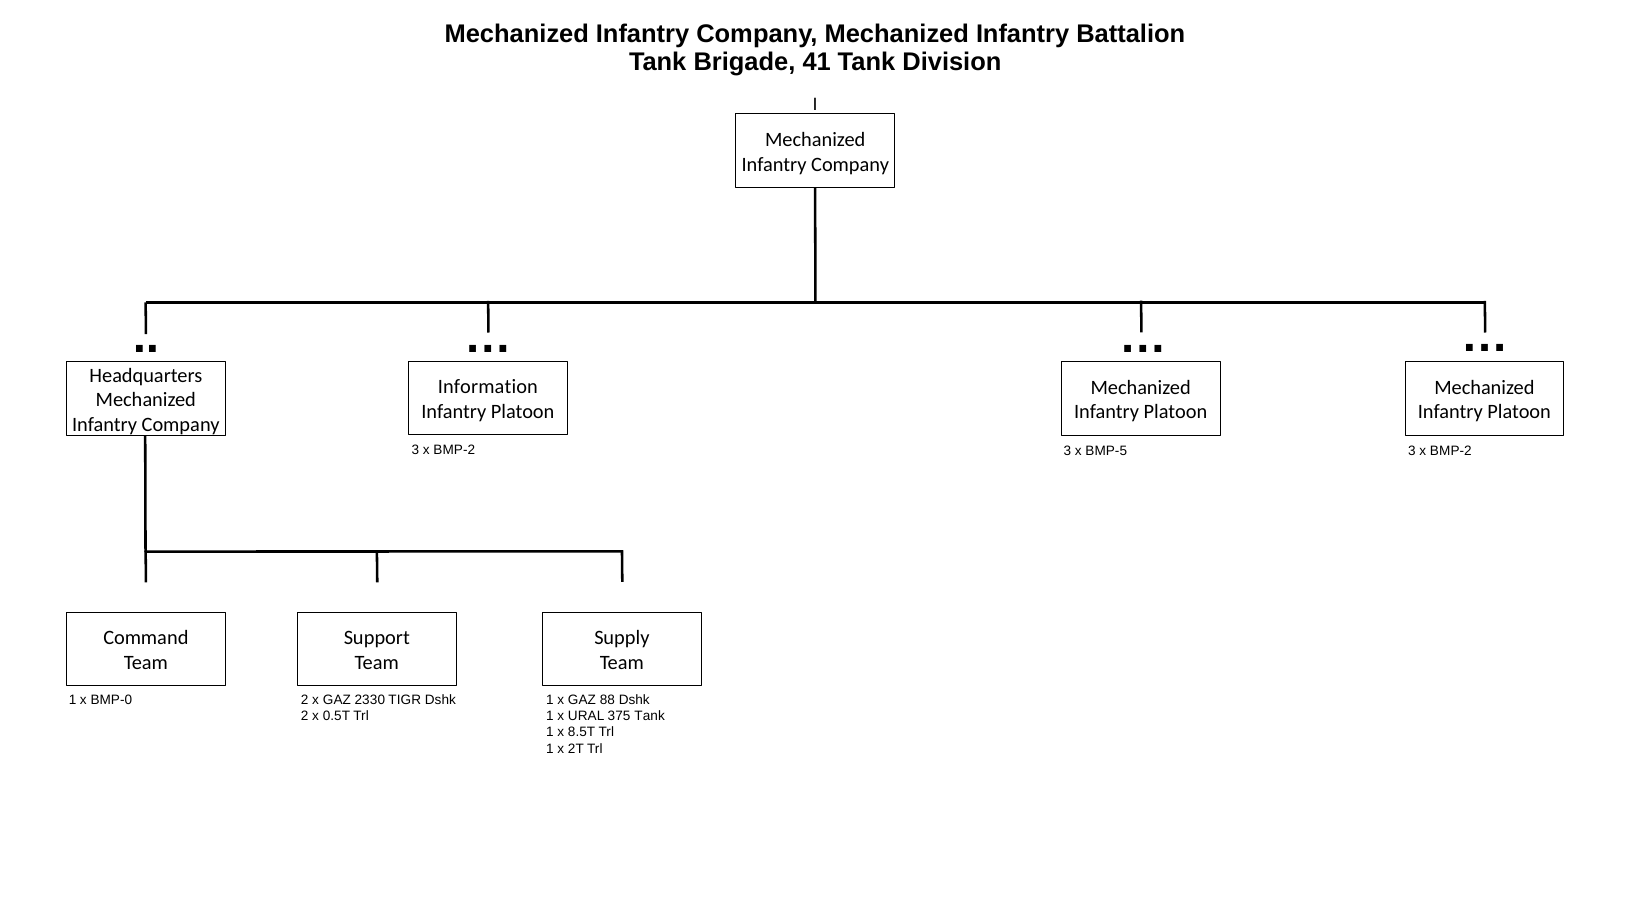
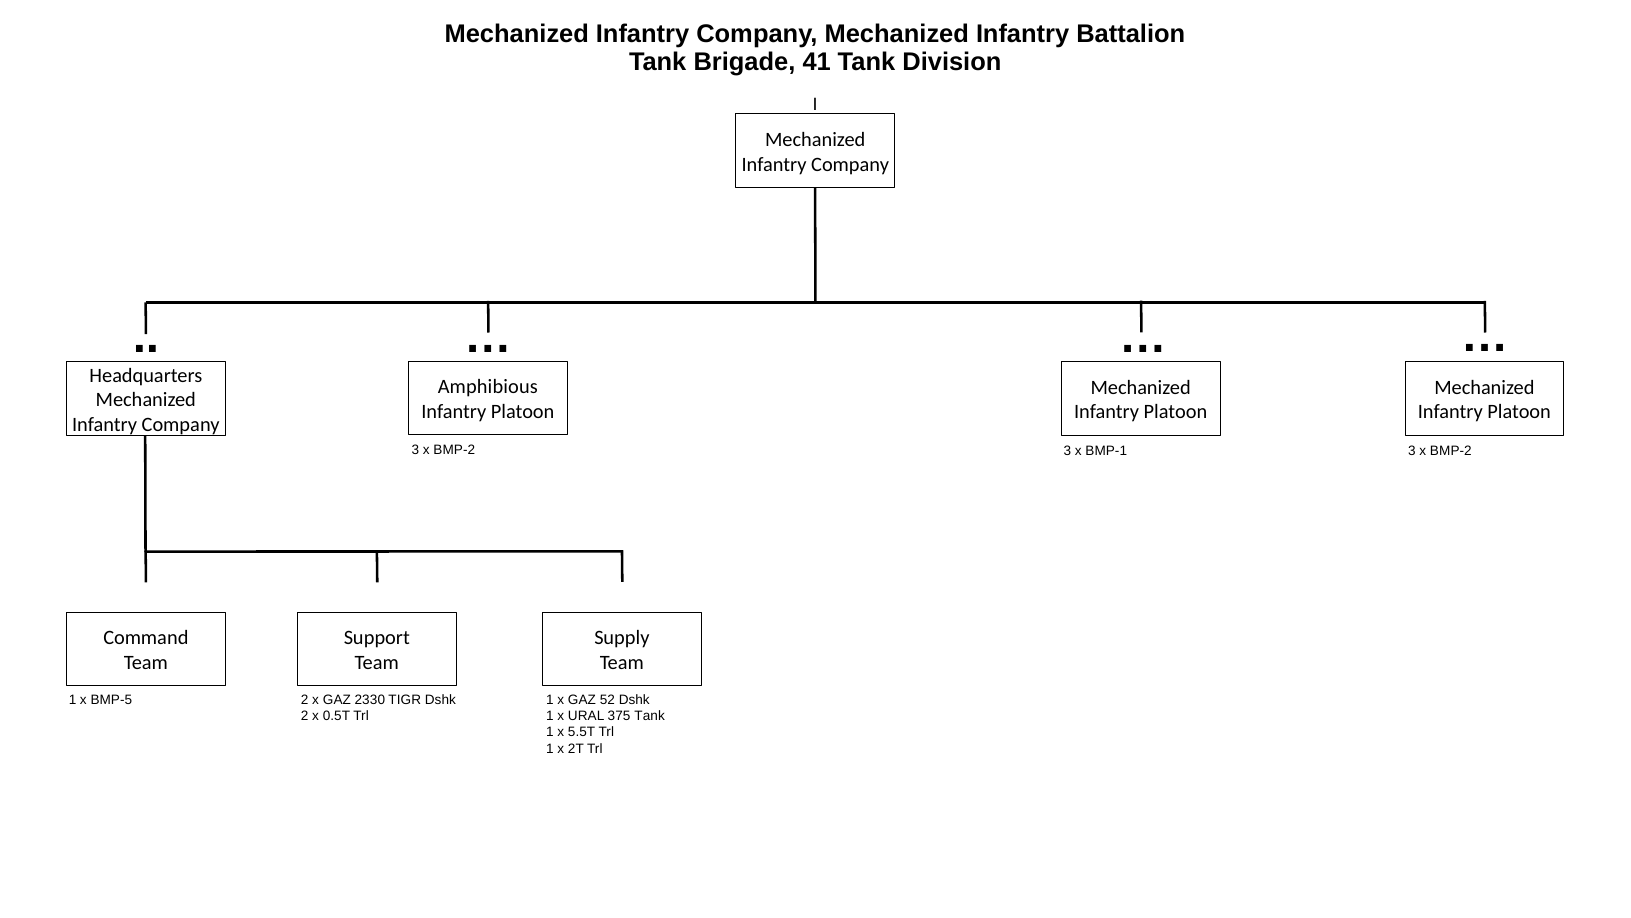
Information: Information -> Amphibious (488, 387)
BMP-5: BMP-5 -> BMP-1 (1106, 451)
BMP-0: BMP-0 -> BMP-5 (111, 699)
88: 88 -> 52 (607, 699)
8.5T: 8.5T -> 5.5T (582, 732)
